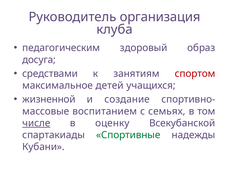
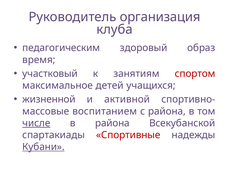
досуга: досуга -> время (39, 60)
средствами: средствами -> участковый (50, 74)
создание: создание -> активной (127, 99)
с семьях: семьях -> района (167, 111)
в оценку: оценку -> района (112, 123)
Спортивные colour: green -> red (128, 135)
Кубани underline: none -> present (43, 147)
